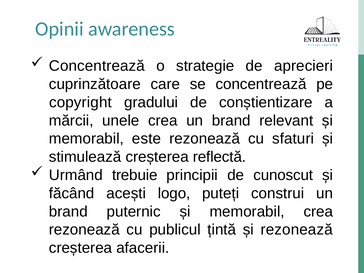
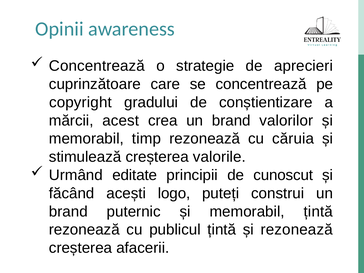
unele: unele -> acest (121, 121)
relevant: relevant -> valorilor (286, 121)
este: este -> timp (147, 139)
sfaturi: sfaturi -> căruia (293, 139)
reflectă: reflectă -> valorile (219, 157)
trebuie: trebuie -> editate (135, 175)
memorabil crea: crea -> țintă (318, 212)
